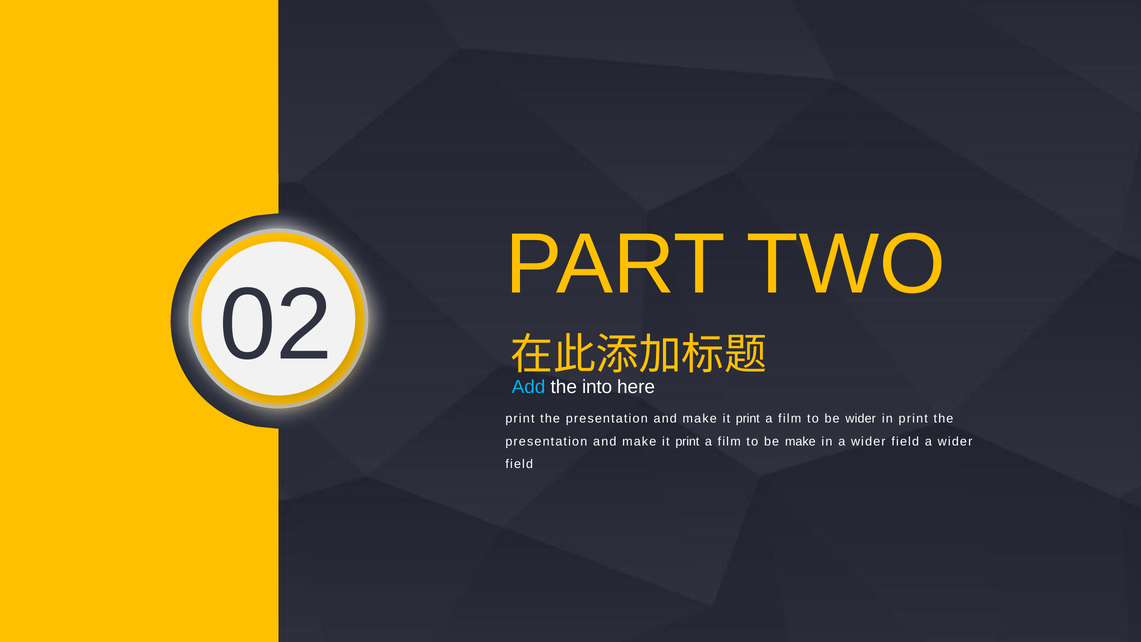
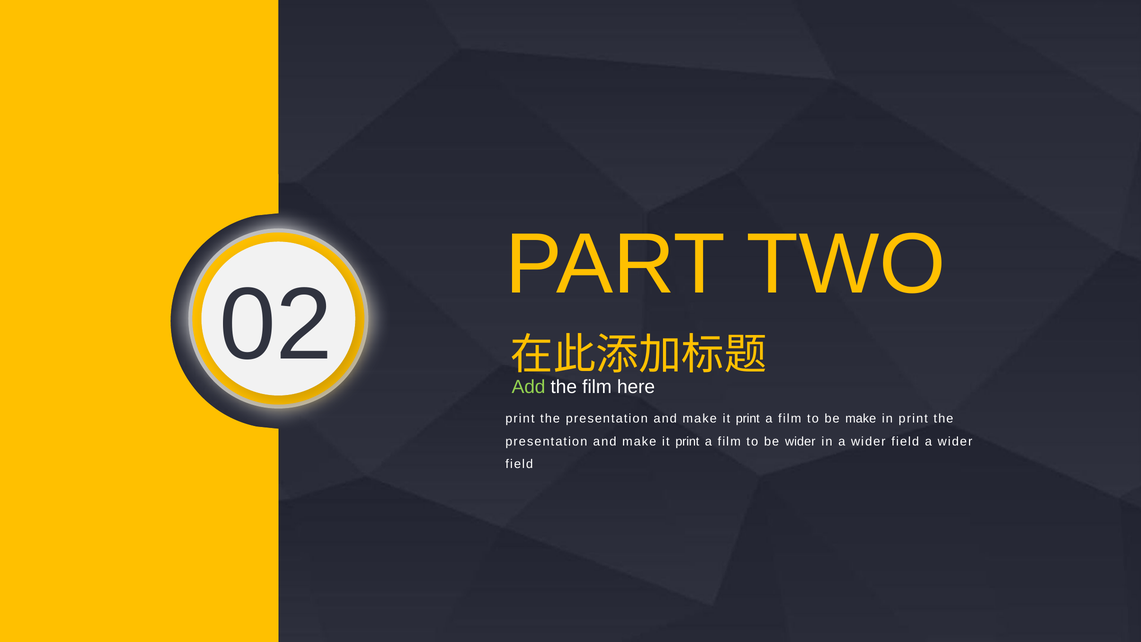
Add colour: light blue -> light green (529, 387)
the into: into -> film (597, 387)
be wider: wider -> make (861, 419)
be make: make -> wider (800, 441)
